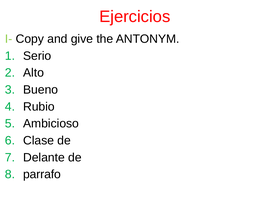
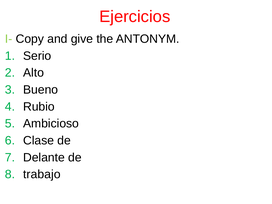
parrafo: parrafo -> trabajo (42, 174)
